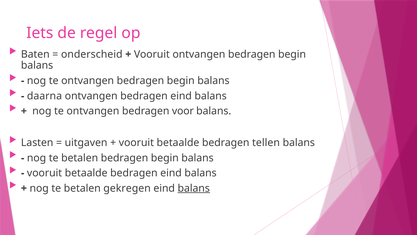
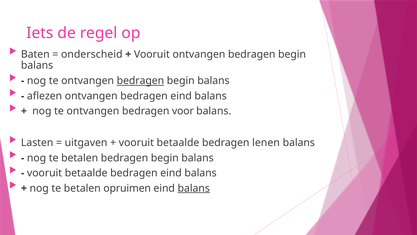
bedragen underline: none -> present (140, 81)
daarna: daarna -> aflezen (45, 96)
tellen: tellen -> lenen (266, 142)
gekregen: gekregen -> opruimen (127, 188)
